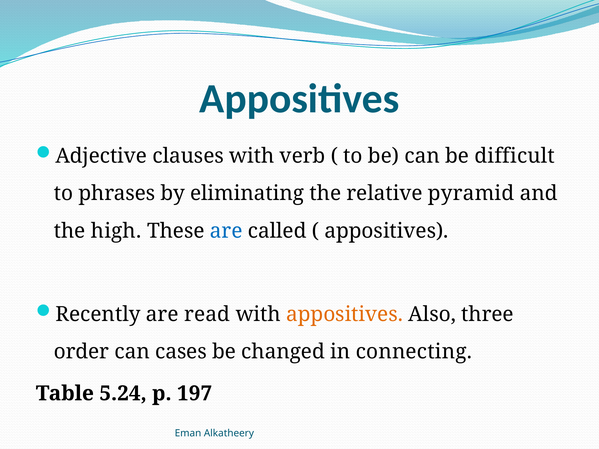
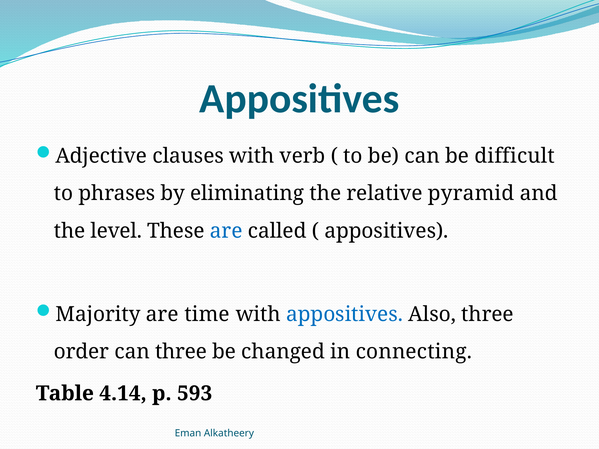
high: high -> level (116, 231)
Recently: Recently -> Majority (98, 314)
read: read -> time (207, 314)
appositives colour: orange -> blue (345, 314)
can cases: cases -> three (181, 352)
5.24: 5.24 -> 4.14 (123, 394)
197: 197 -> 593 (195, 394)
